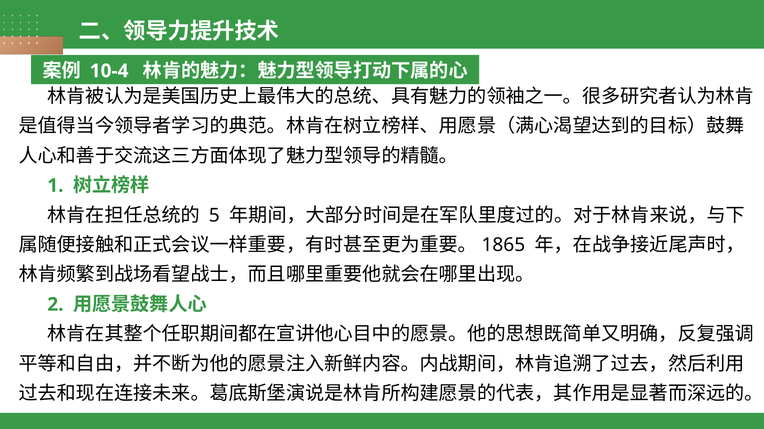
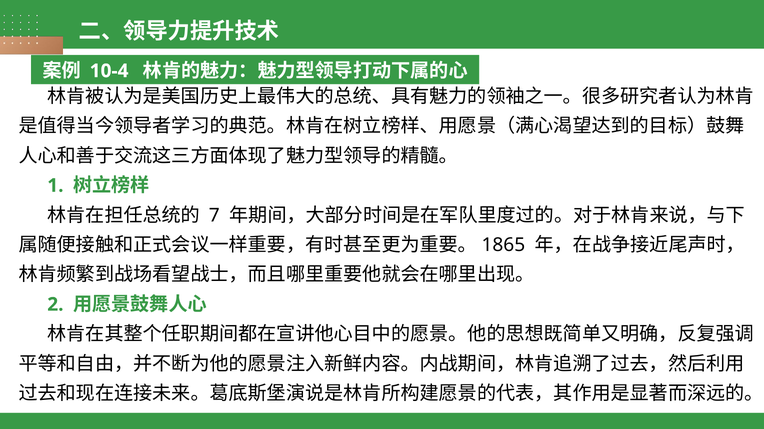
5: 5 -> 7 (214, 216)
